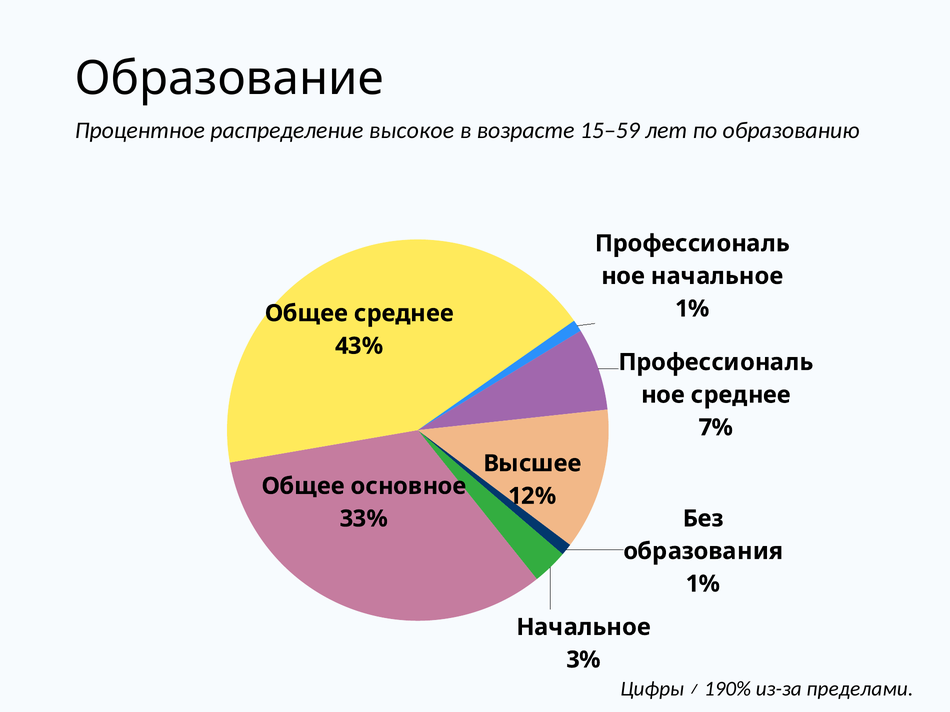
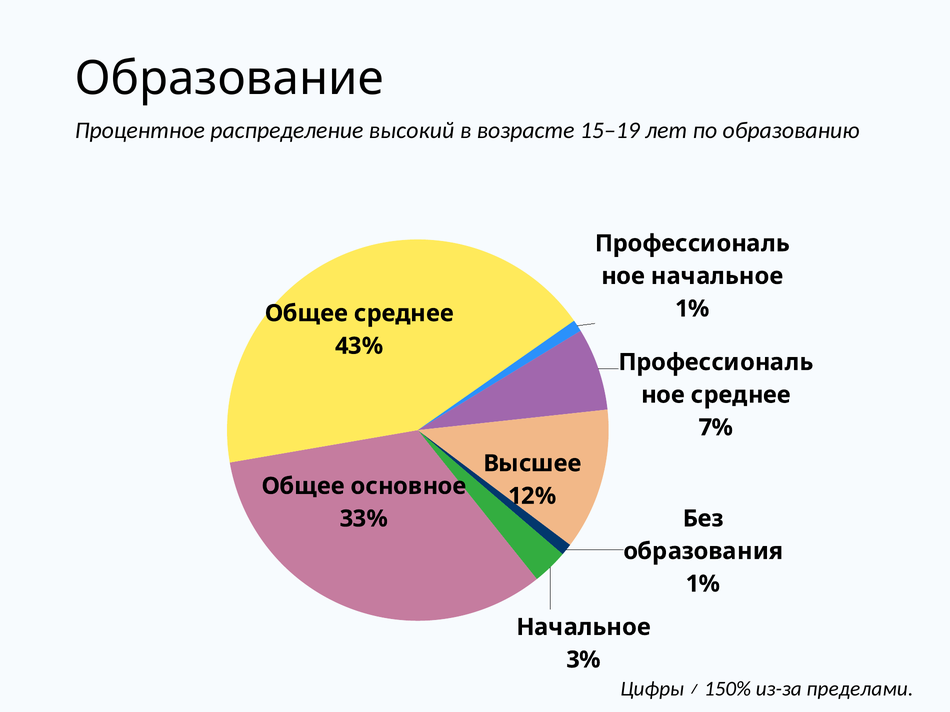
высокое: высокое -> высокий (412, 131)
15–59: 15–59 -> 15–19 (610, 131)
190%: 190% -> 150% (728, 689)
